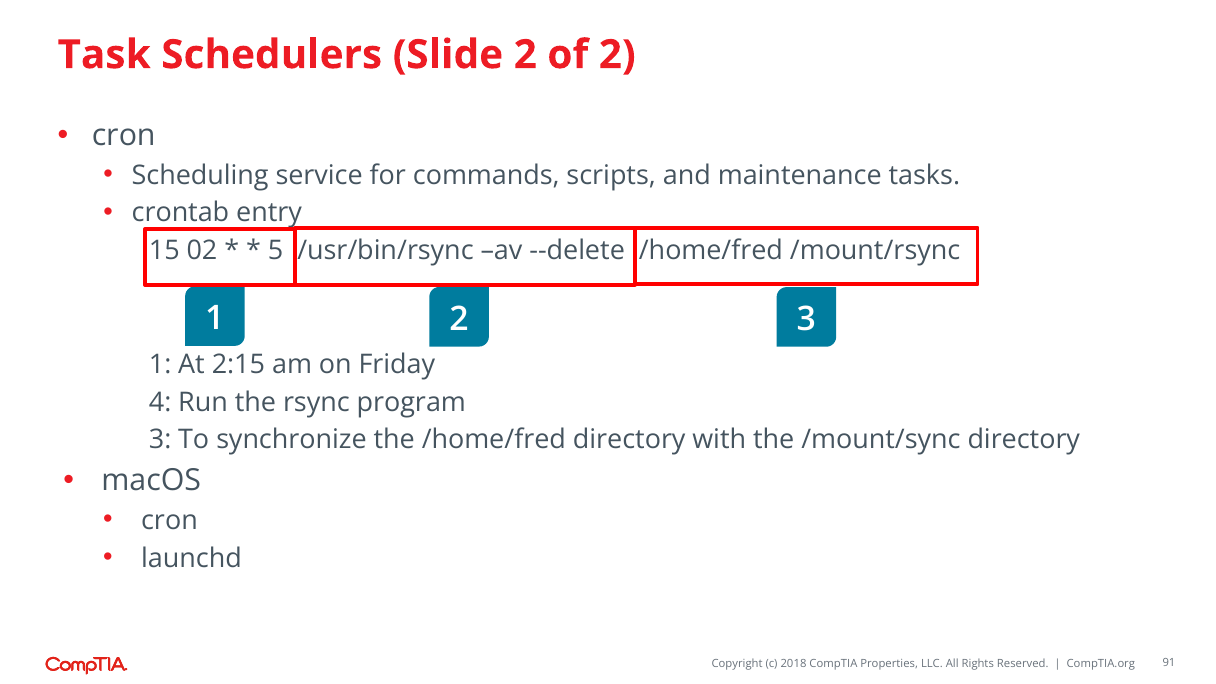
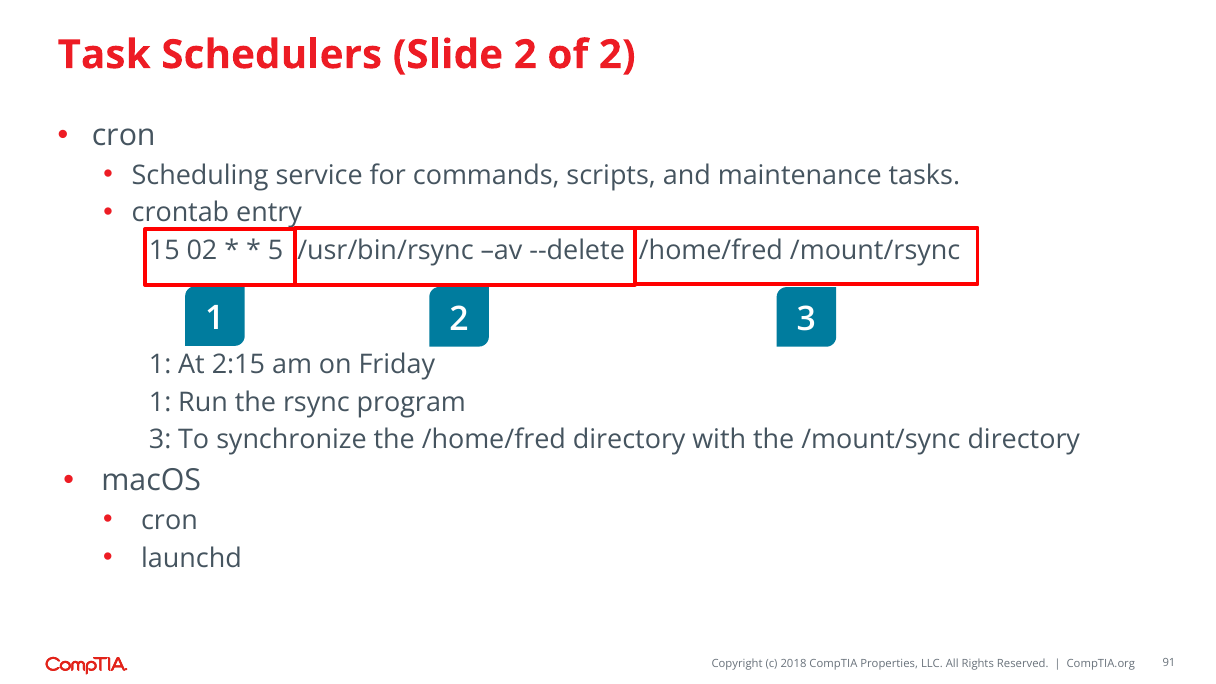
4: 4 -> 1 (160, 402)
